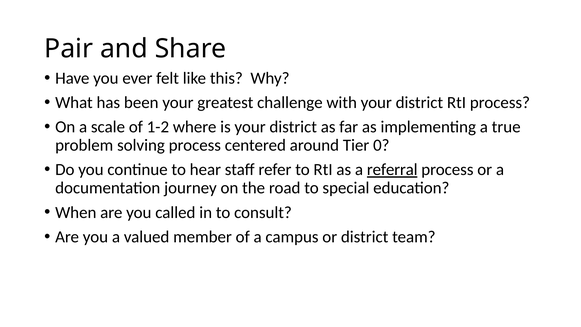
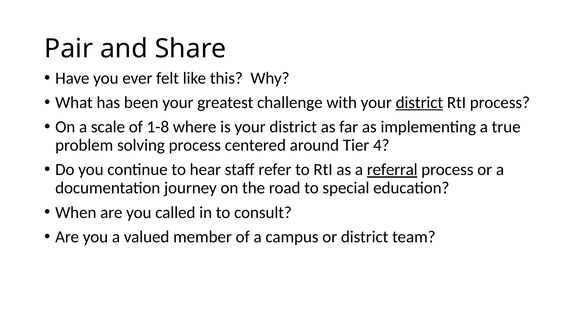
district underline: none -> present (419, 103)
1-2: 1-2 -> 1-8 (158, 127)
0: 0 -> 4 (381, 145)
